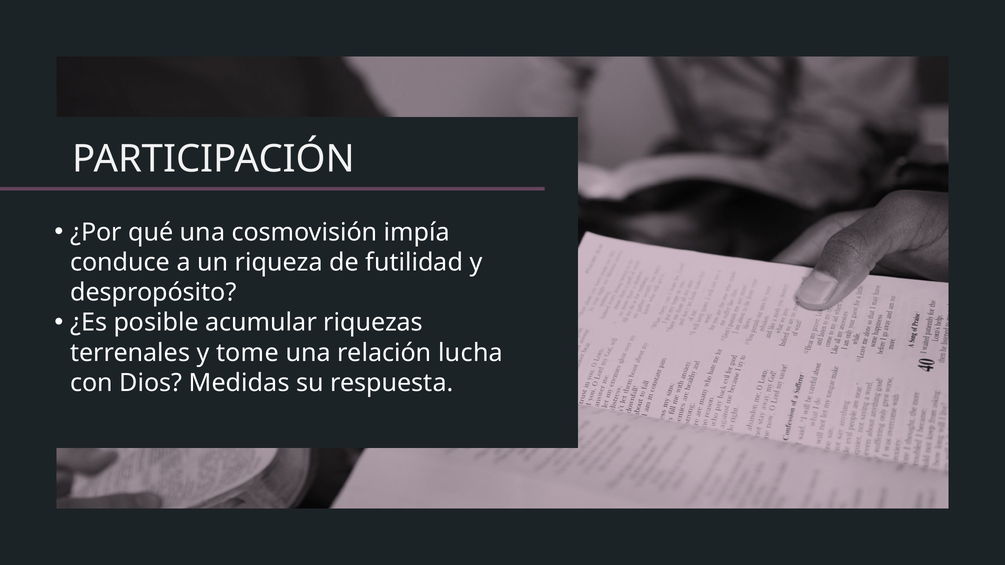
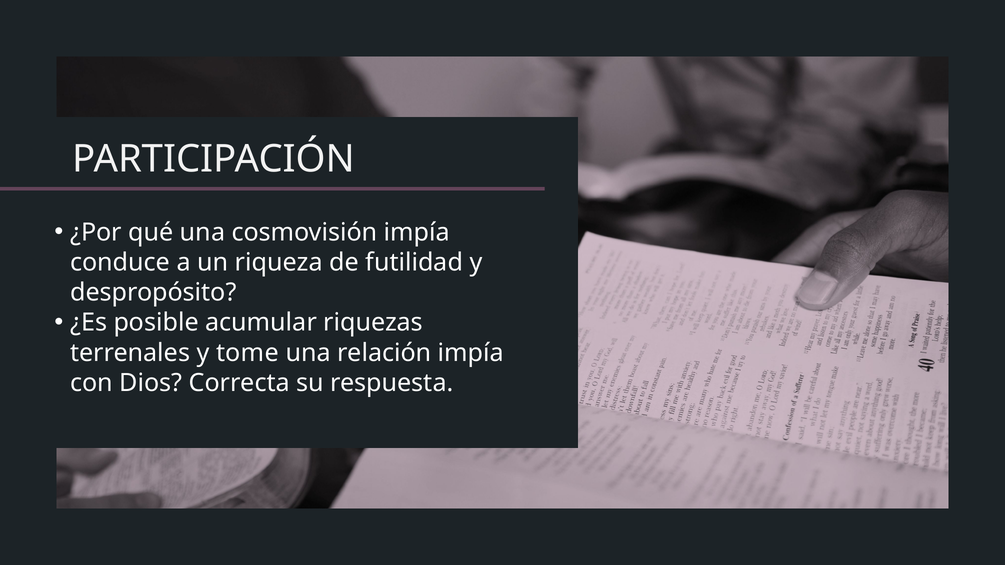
relación lucha: lucha -> impía (471, 353)
Medidas: Medidas -> Correcta (239, 383)
